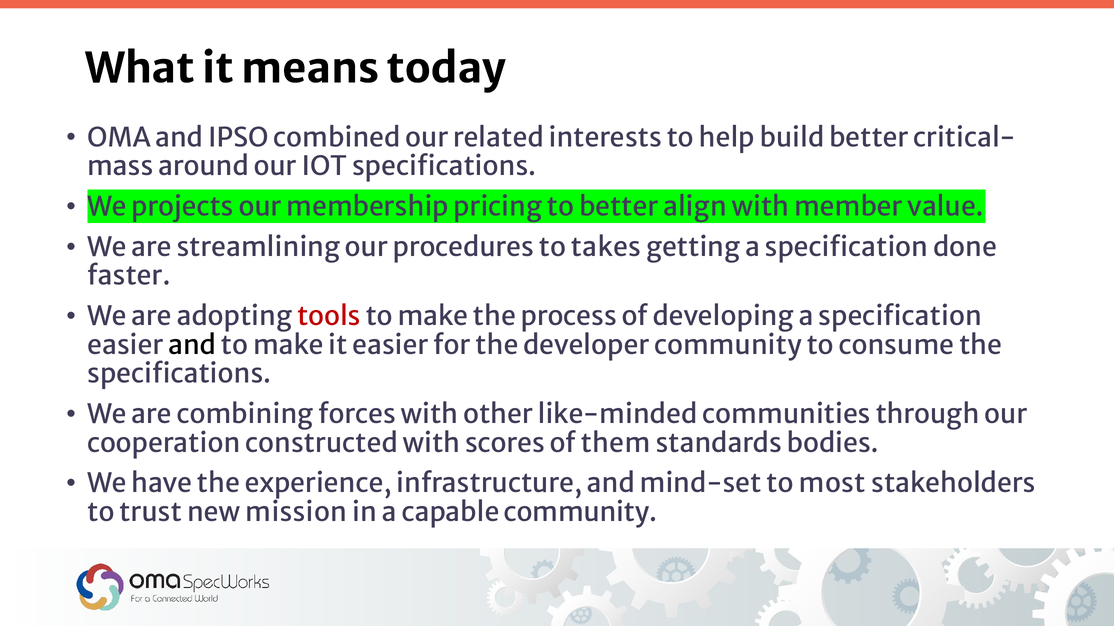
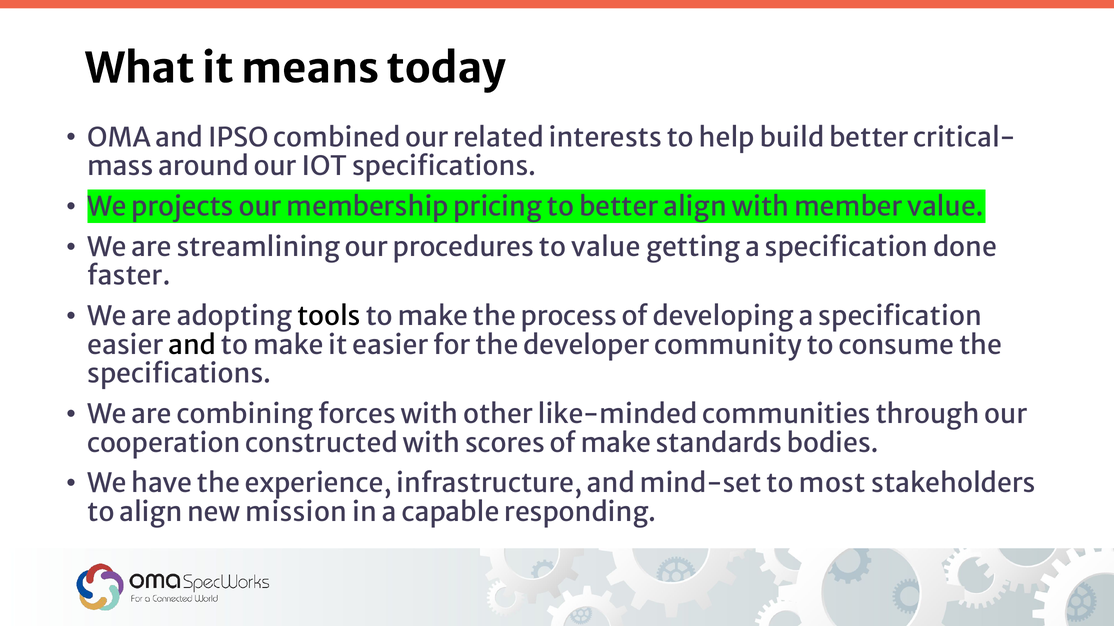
to takes: takes -> value (606, 248)
tools colour: red -> black (329, 317)
of them: them -> make (616, 444)
to trust: trust -> align (151, 513)
capable community: community -> responding (580, 513)
